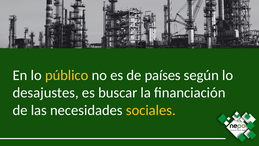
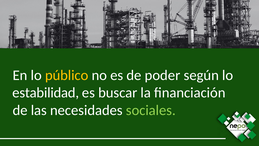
países: países -> poder (163, 75)
desajustes: desajustes -> estabilidad (46, 93)
sociales colour: yellow -> light green (151, 110)
